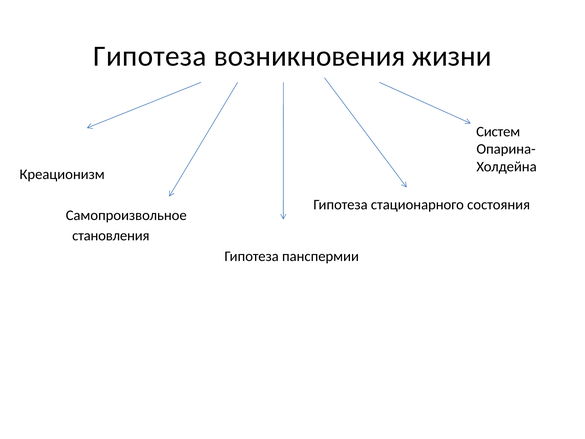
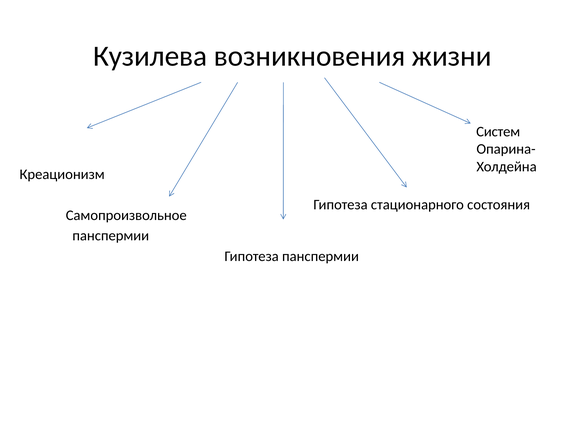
Гипотеза: Гипотеза -> Кузилева (150, 56)
становления: становления -> панспермии (111, 236)
